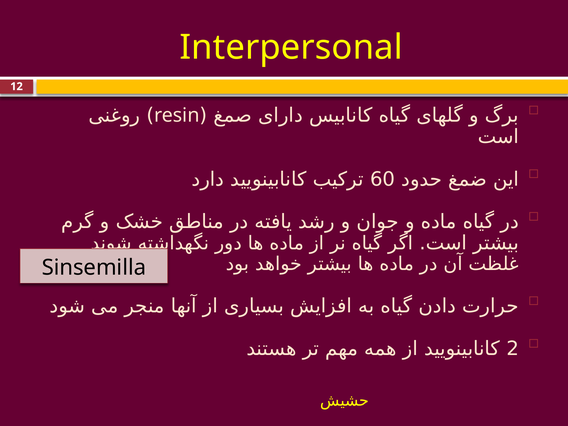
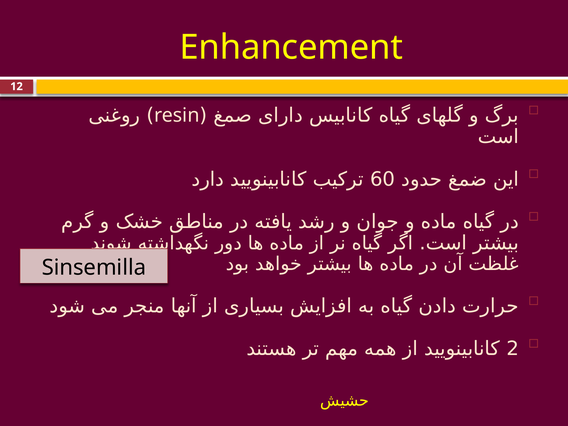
Interpersonal: Interpersonal -> Enhancement (291, 47)
